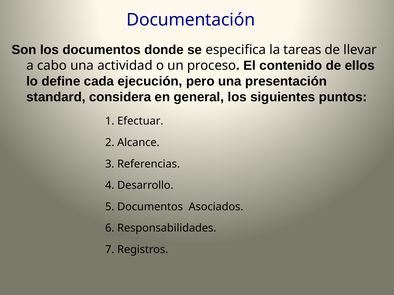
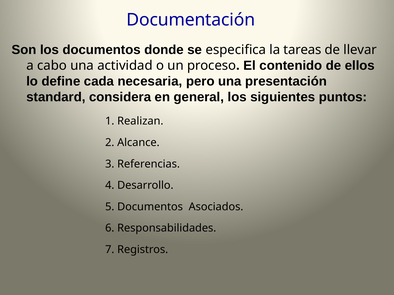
ejecución: ejecución -> necesaria (150, 81)
Efectuar: Efectuar -> Realizan (140, 121)
